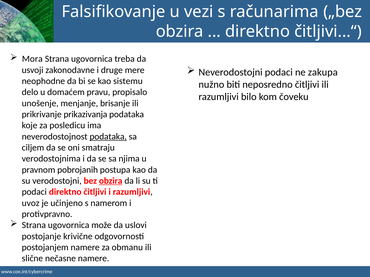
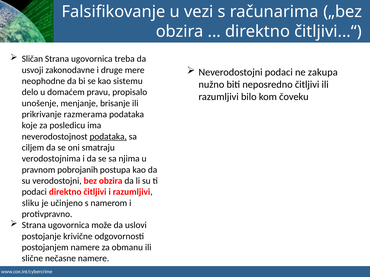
Mora: Mora -> Sličan (32, 59)
prikazivanja: prikazivanja -> razmerama (85, 115)
obzira underline: present -> none (111, 181)
uvoz: uvoz -> sliku (31, 203)
